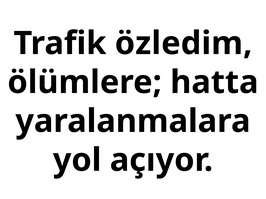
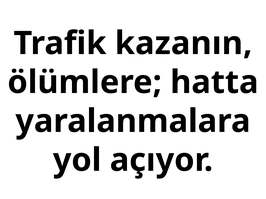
özledim: özledim -> kazanın (184, 43)
